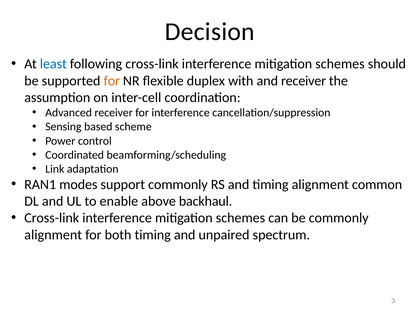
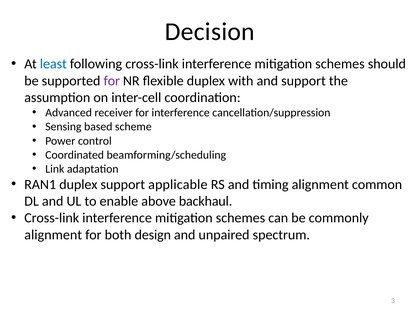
for colour: orange -> purple (112, 81)
and receiver: receiver -> support (303, 81)
RAN1 modes: modes -> duplex (78, 184)
support commonly: commonly -> applicable (178, 184)
both timing: timing -> design (153, 235)
